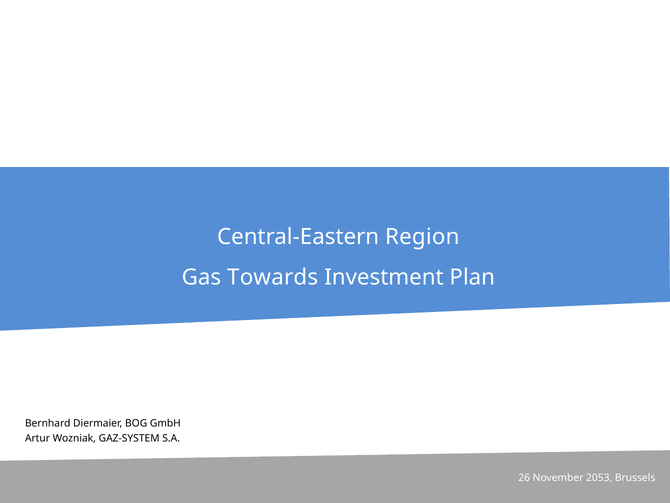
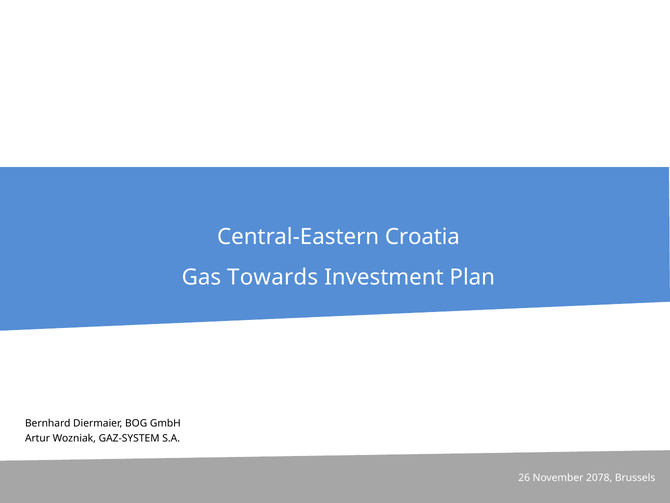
Region: Region -> Croatia (422, 237)
2053: 2053 -> 2078 (599, 477)
